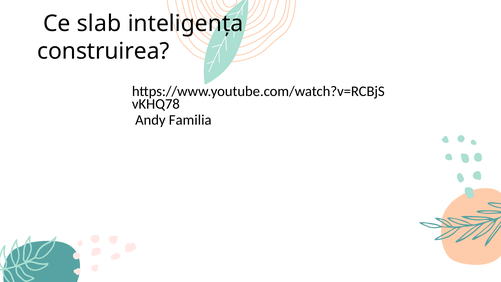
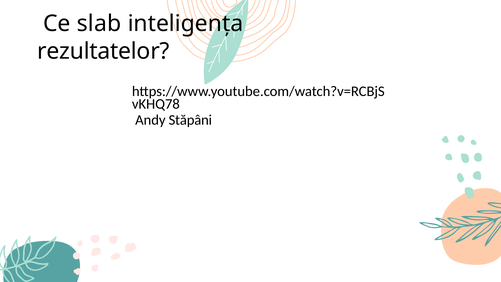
construirea: construirea -> rezultatelor (103, 51)
Familia: Familia -> Stăpâni (190, 120)
